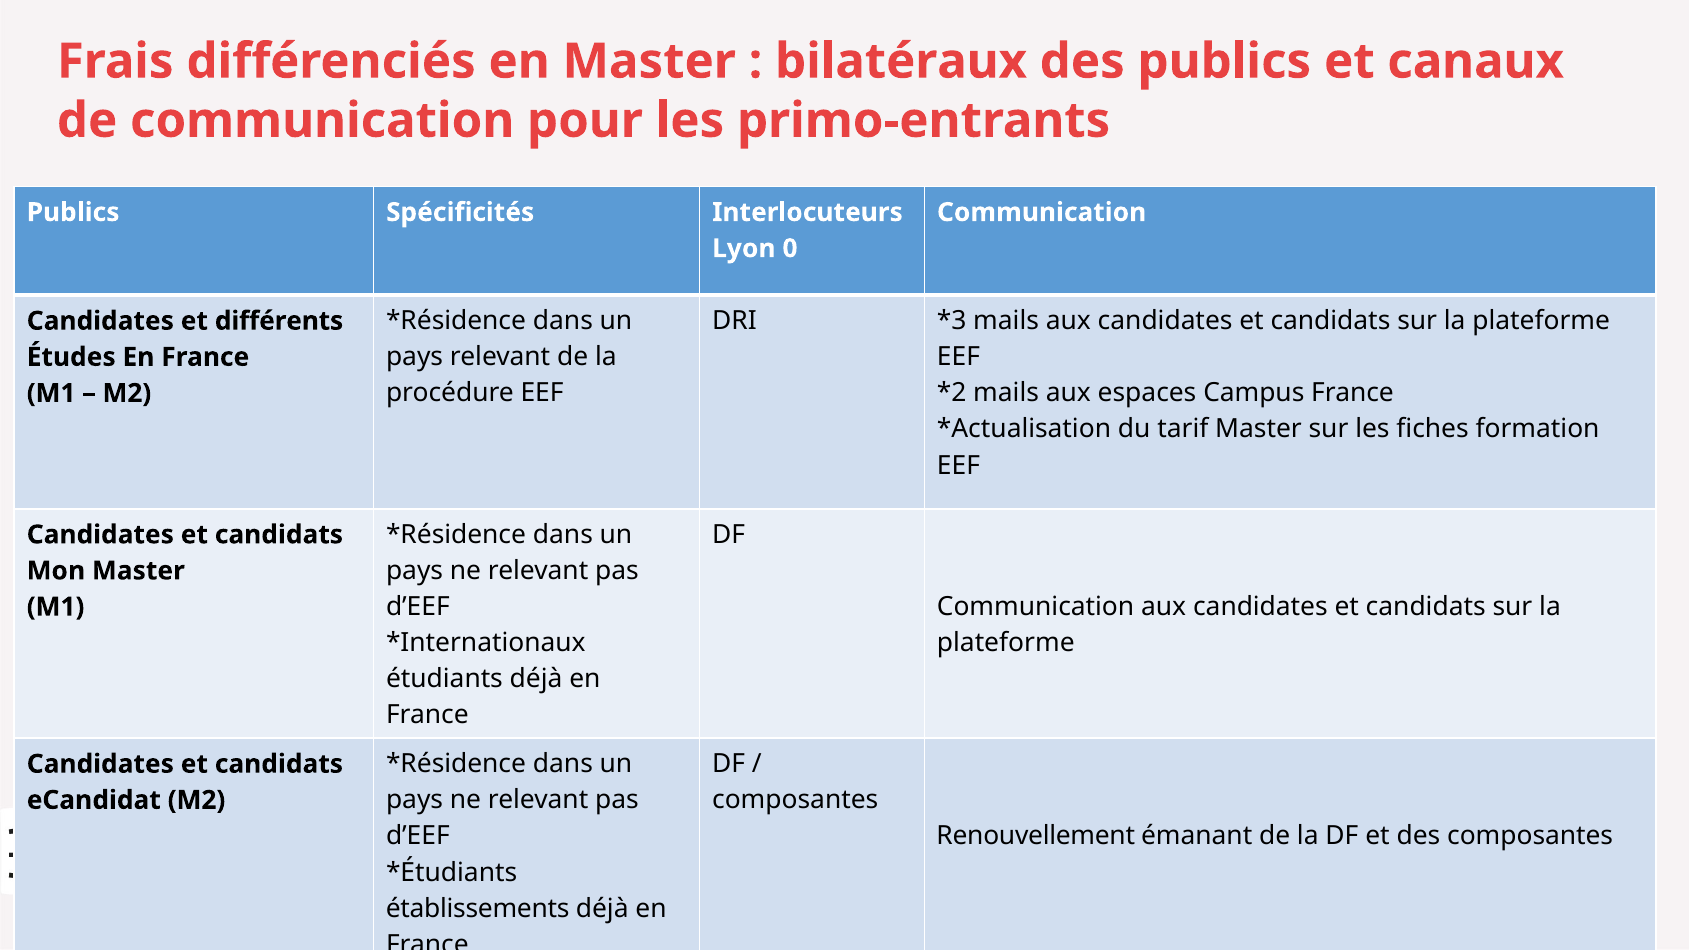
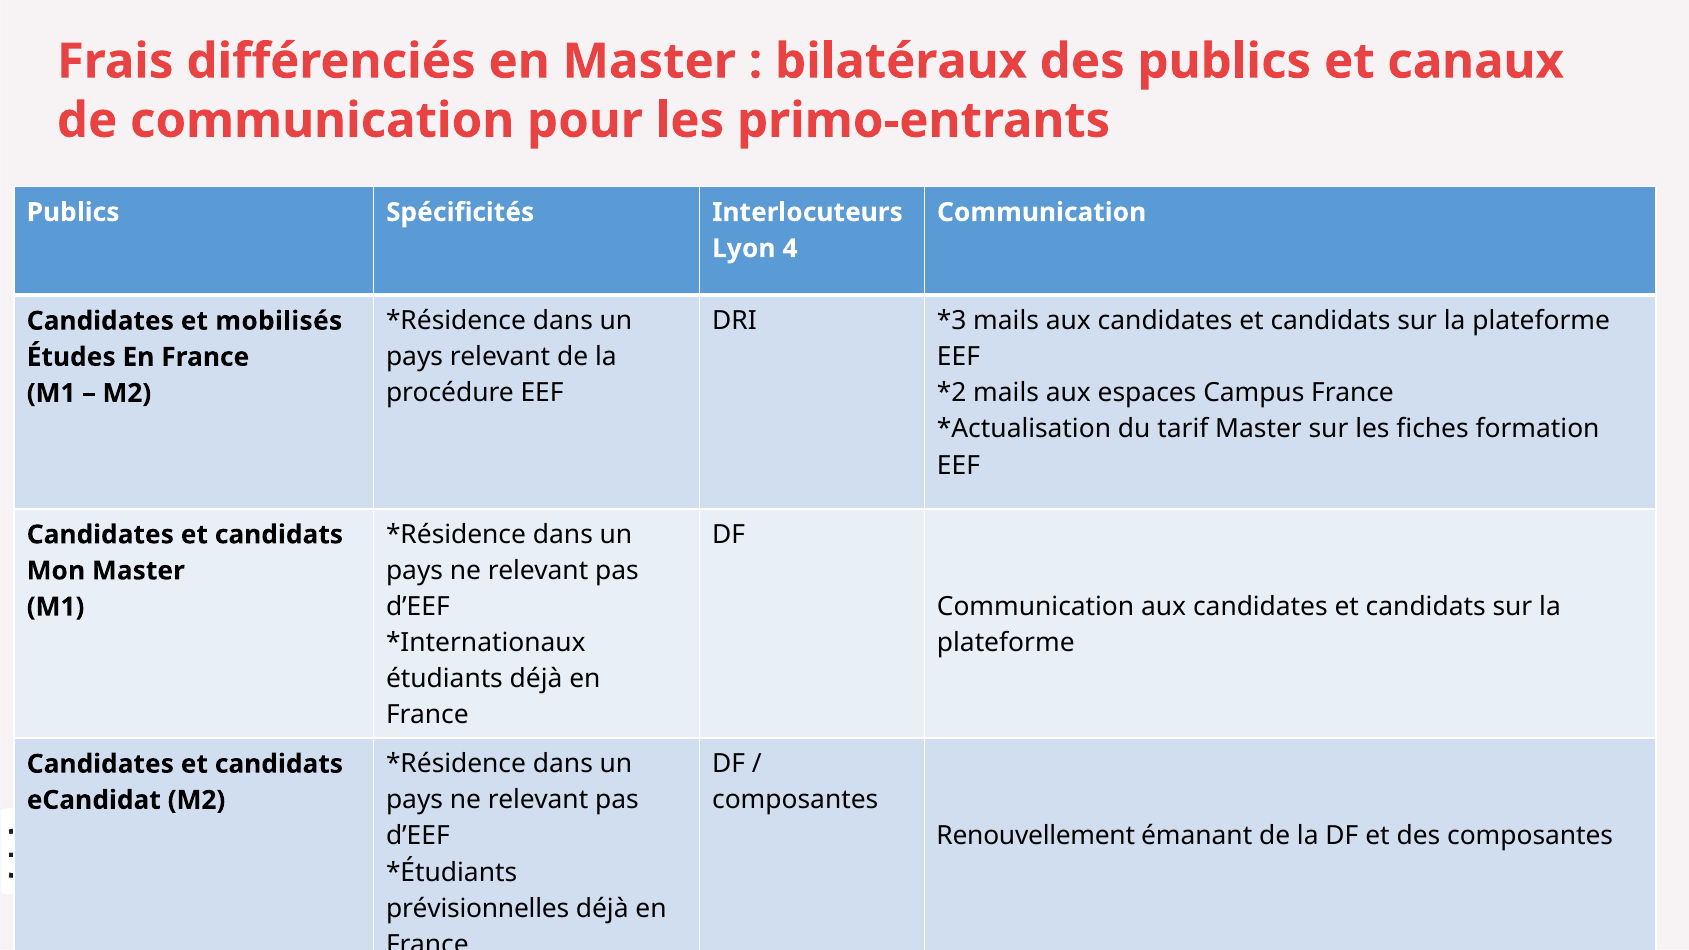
0: 0 -> 4 (790, 248)
différents: différents -> mobilisés (279, 321)
établissements: établissements -> prévisionnelles (478, 908)
